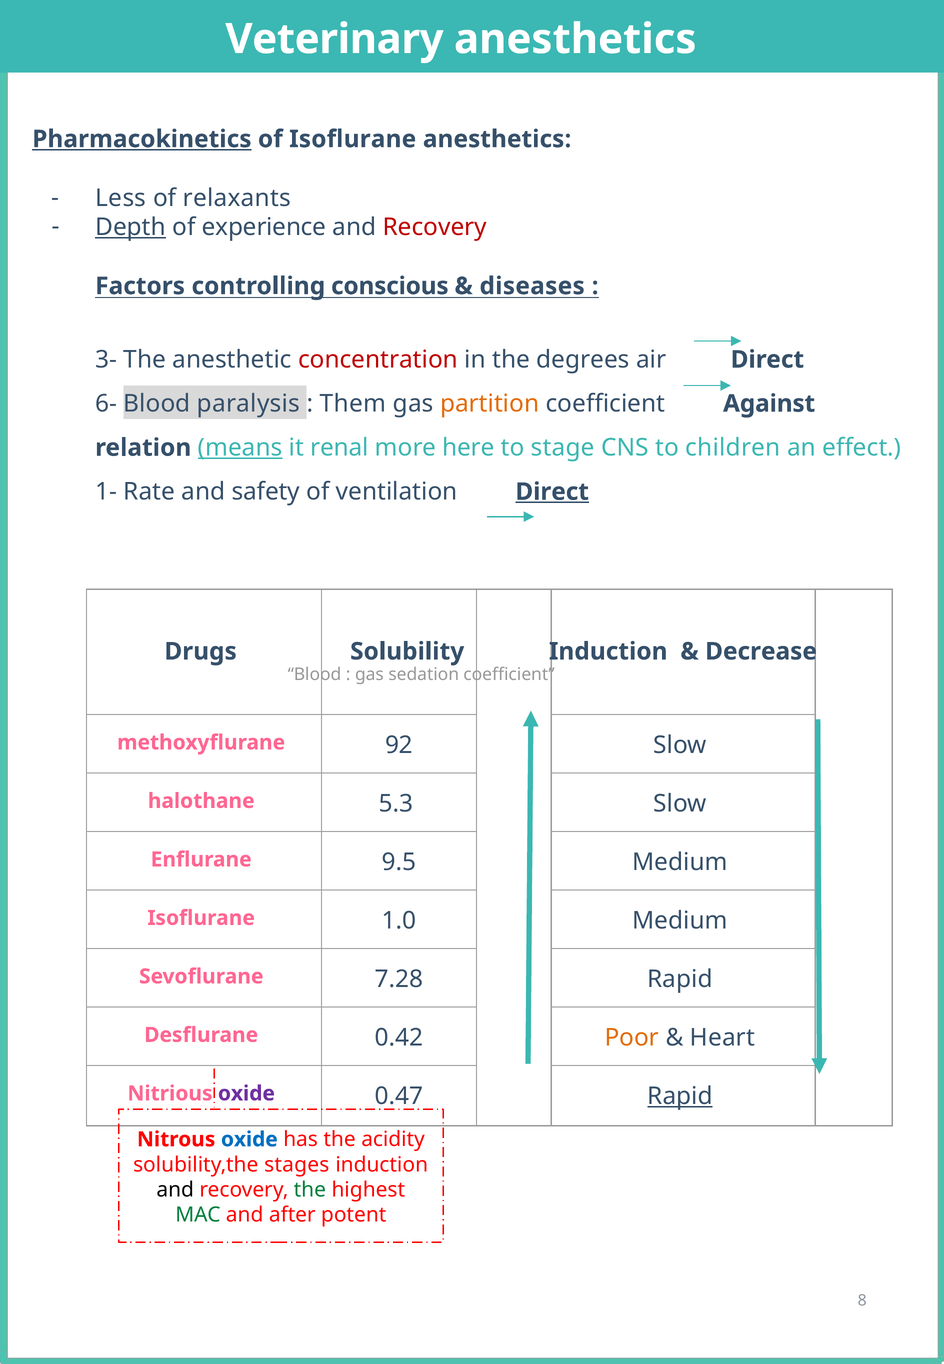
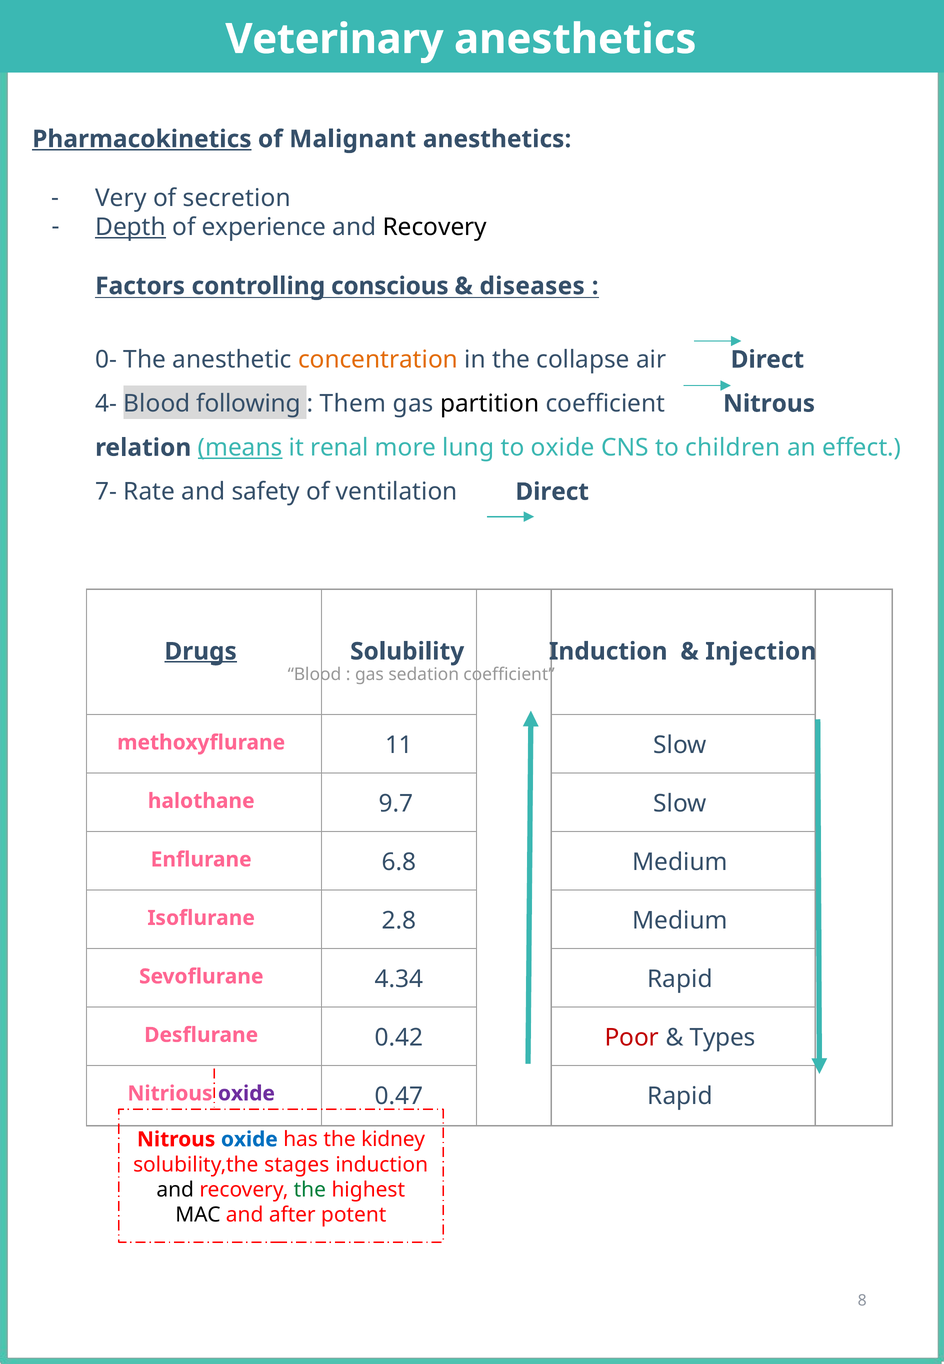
of Isoflurane: Isoflurane -> Malignant (353, 139)
Less: Less -> Very (121, 198)
relaxants: relaxants -> secretion (237, 198)
Recovery colour: red -> black (435, 227)
3-: 3- -> 0- (106, 359)
concentration colour: red -> orange (378, 359)
degrees: degrees -> collapse (583, 359)
6-: 6- -> 4- (106, 404)
paralysis: paralysis -> following (249, 404)
partition colour: orange -> black (490, 404)
coefficient Against: Against -> Nitrous (769, 404)
here: here -> lung (468, 448)
to stage: stage -> oxide (563, 448)
1-: 1- -> 7- (106, 492)
Direct underline: present -> none (552, 492)
Drugs underline: none -> present (201, 651)
Decrease: Decrease -> Injection (761, 651)
92: 92 -> 11 (399, 745)
5.3: 5.3 -> 9.7 (396, 803)
9.5: 9.5 -> 6.8 (399, 862)
1.0: 1.0 -> 2.8 (399, 920)
7.28: 7.28 -> 4.34 (399, 979)
Poor colour: orange -> red (632, 1037)
Heart: Heart -> Types (723, 1037)
Rapid underline: present -> none (680, 1096)
acidity: acidity -> kidney (393, 1139)
MAC colour: green -> black (198, 1215)
